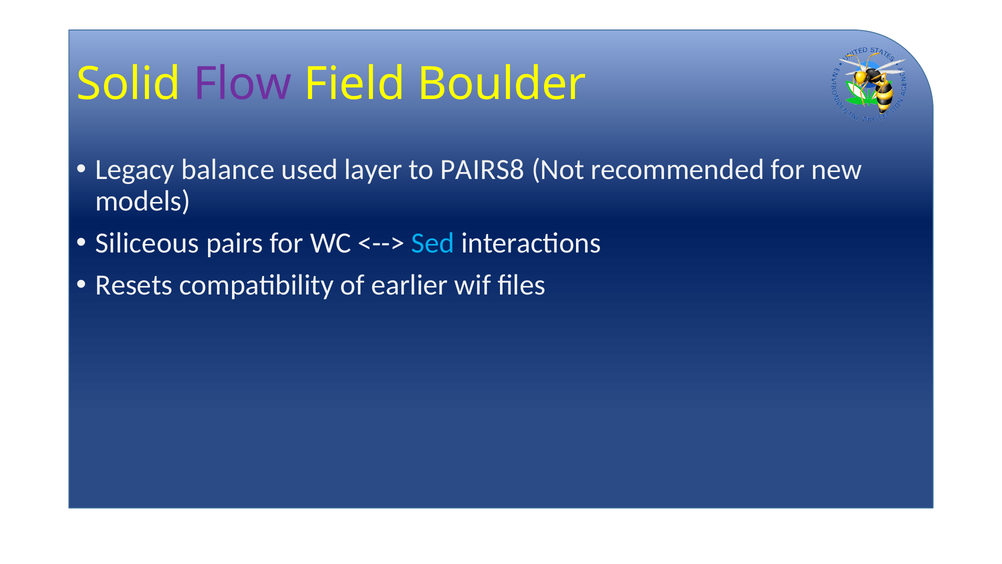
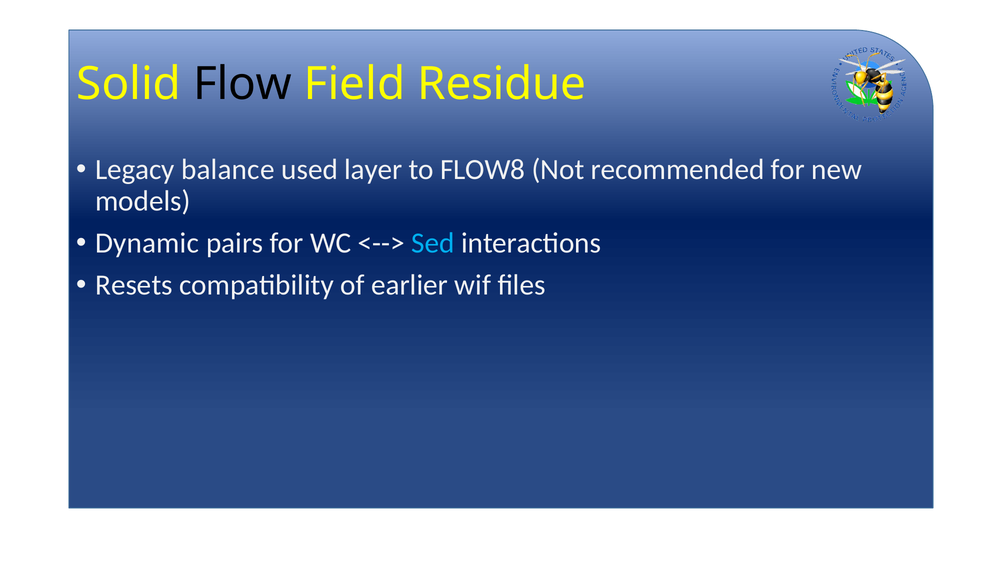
Flow colour: purple -> black (243, 84)
Boulder: Boulder -> Residue (502, 84)
PAIRS8: PAIRS8 -> FLOW8 (483, 169)
Siliceous: Siliceous -> Dynamic (147, 243)
